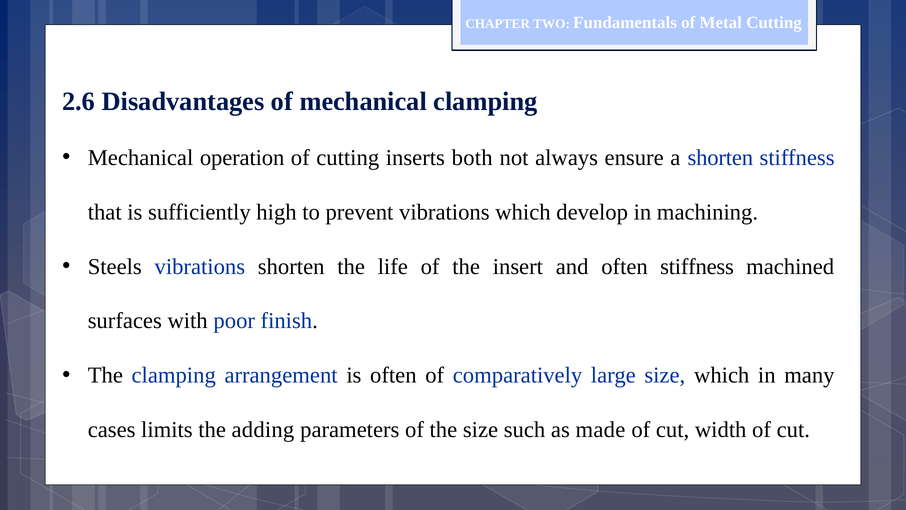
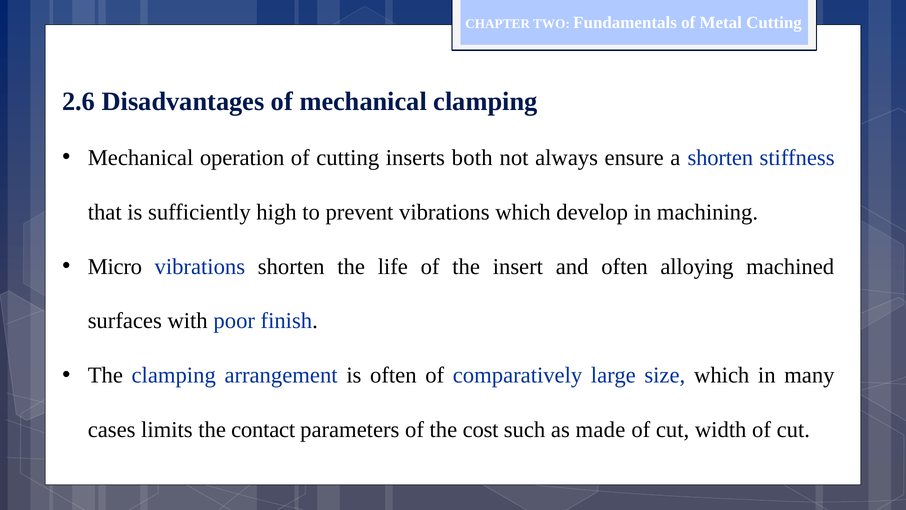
Steels: Steels -> Micro (115, 266)
often stiffness: stiffness -> alloying (697, 266)
adding: adding -> contact (263, 429)
the size: size -> cost (481, 429)
